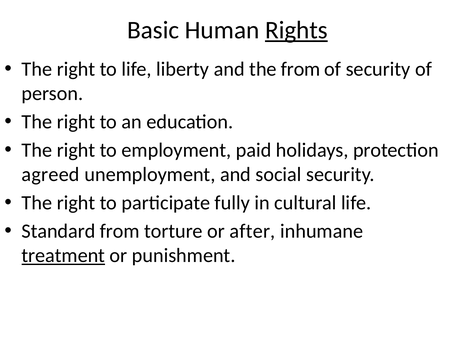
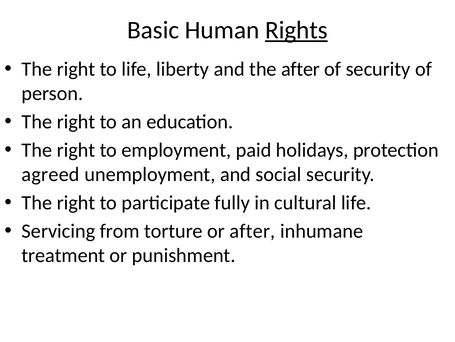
the from: from -> after (301, 69)
Standard: Standard -> Servicing (58, 231)
treatment underline: present -> none (63, 255)
